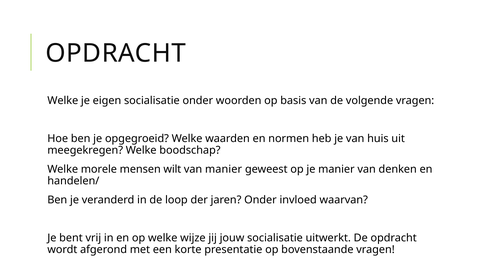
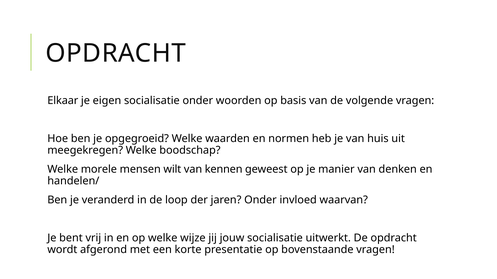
Welke: Welke -> Elkaar (63, 101)
van manier: manier -> kennen (224, 170)
